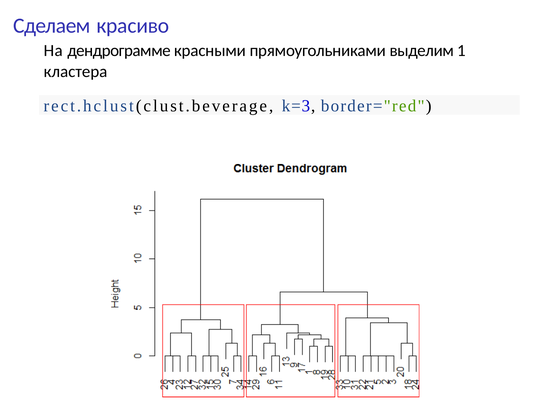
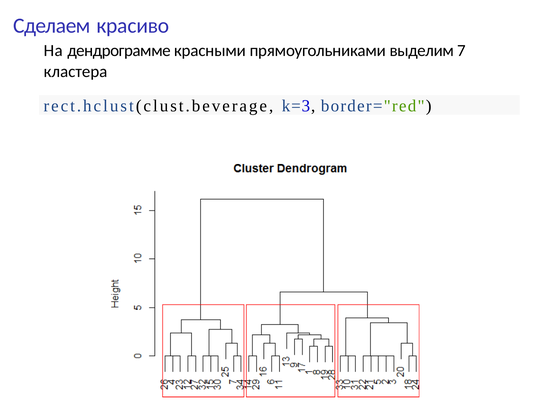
1: 1 -> 7 (461, 51)
